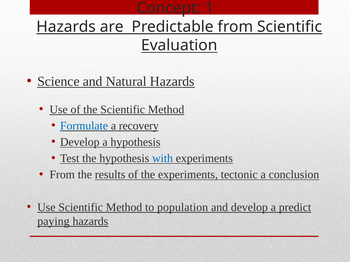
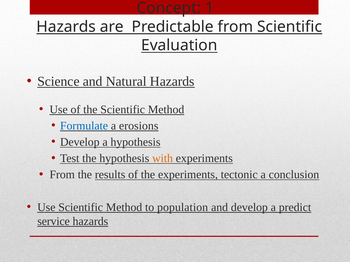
recovery: recovery -> erosions (139, 126)
with colour: blue -> orange (163, 159)
paying: paying -> service (54, 222)
